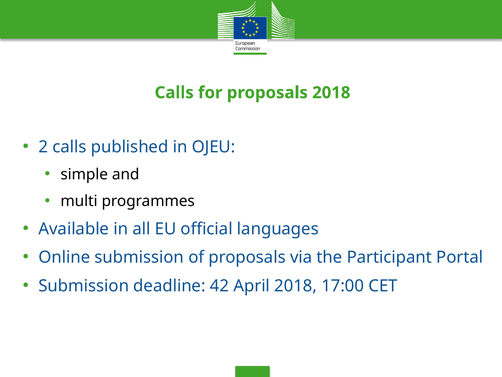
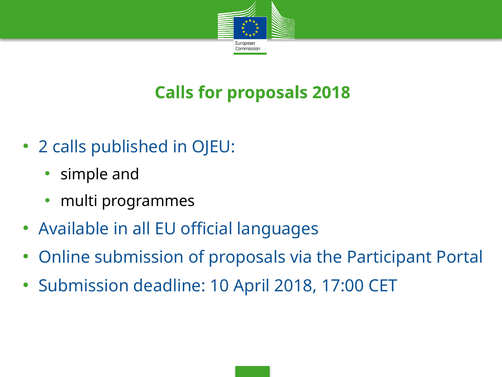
42: 42 -> 10 (220, 285)
